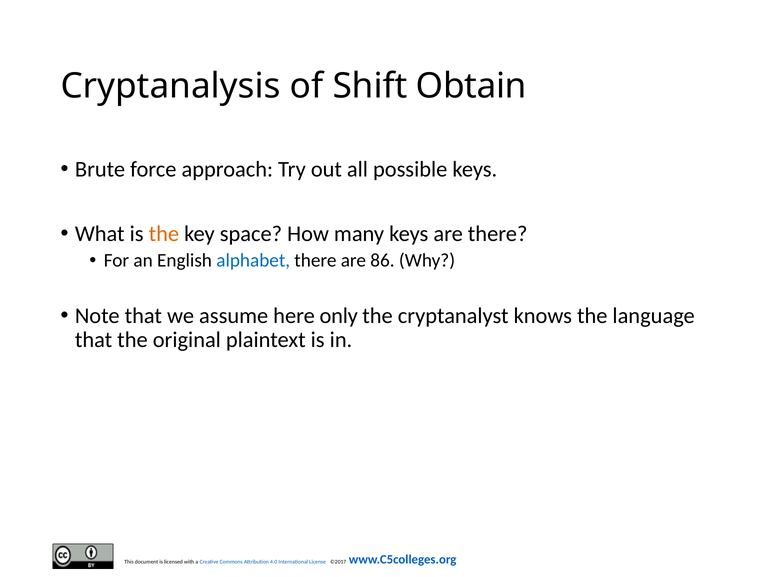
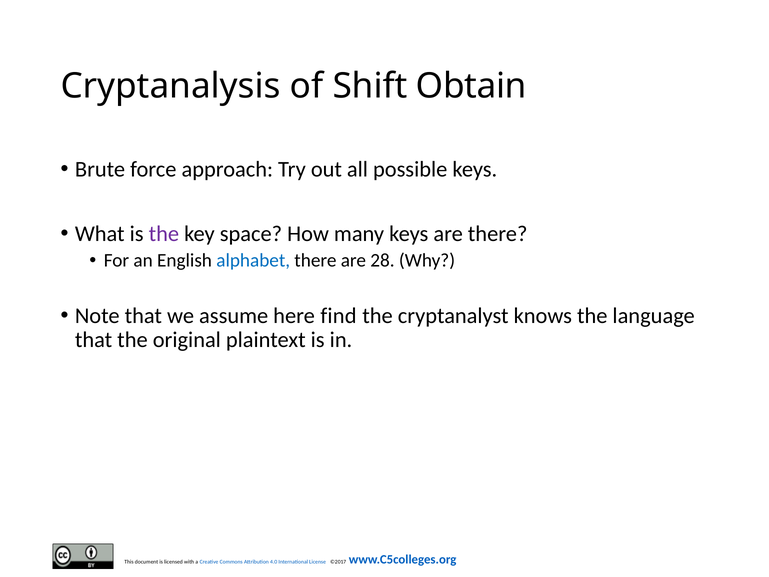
the colour: orange -> purple (164, 234)
86: 86 -> 28 (382, 260)
only: only -> find (338, 316)
